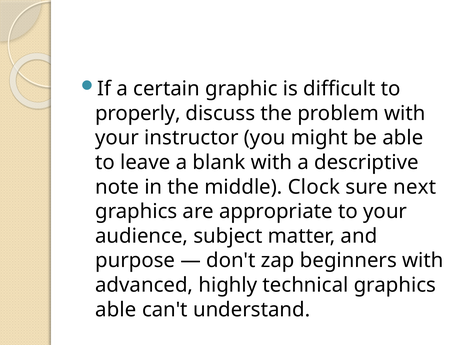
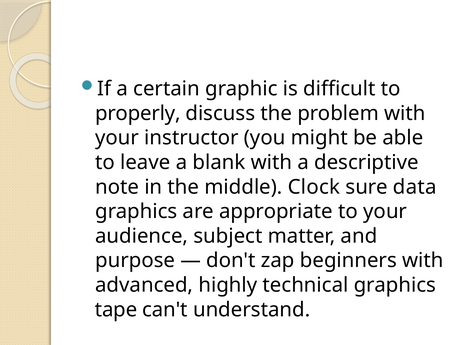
next: next -> data (415, 187)
able: able -> tape (116, 310)
